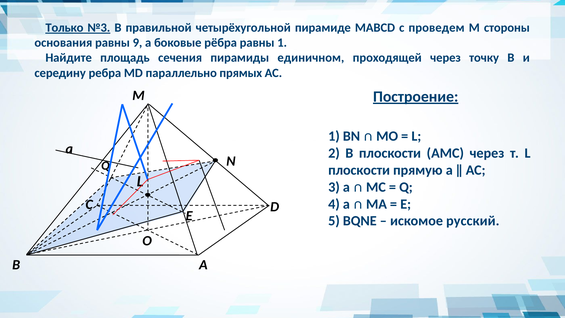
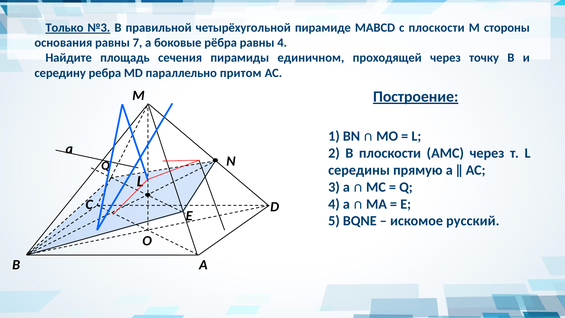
с проведем: проведем -> плоскости (437, 28)
9: 9 -> 7 (137, 43)
равны 1: 1 -> 4 (282, 43)
прямых: прямых -> притом (241, 73)
плоскости: плоскости -> середины (359, 170)
